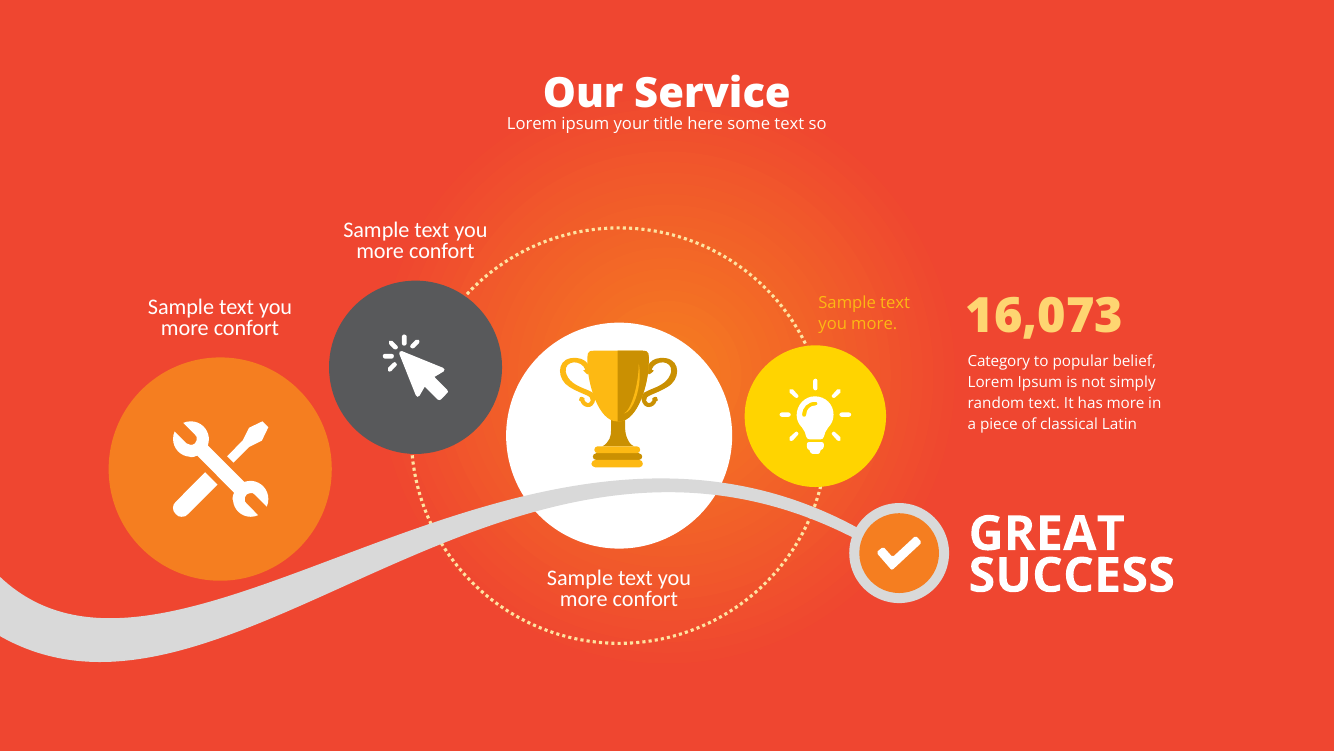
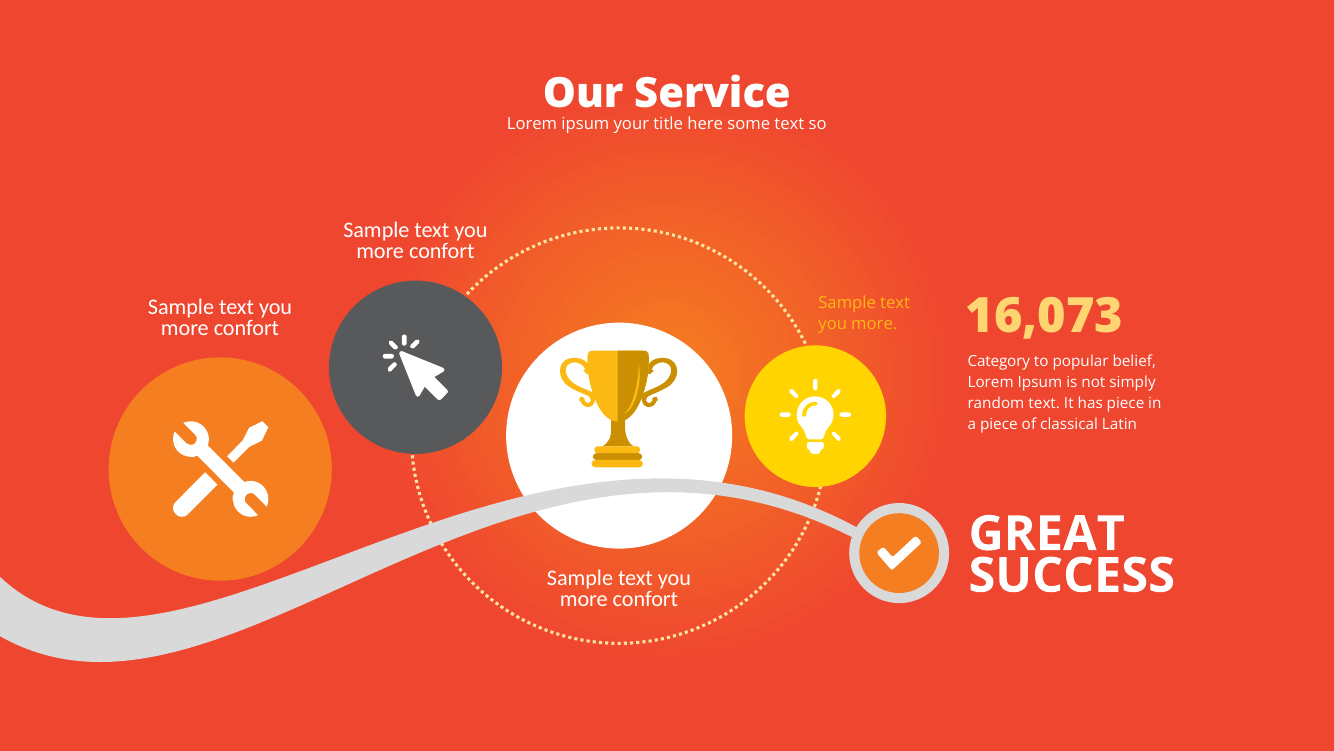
has more: more -> piece (1126, 403)
